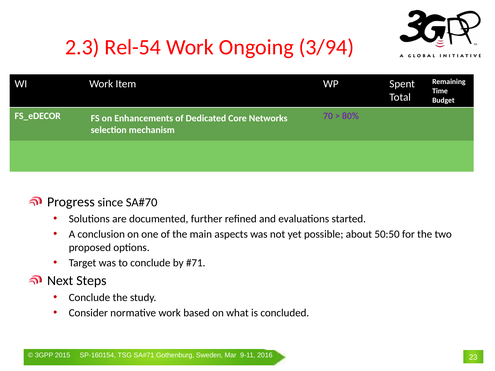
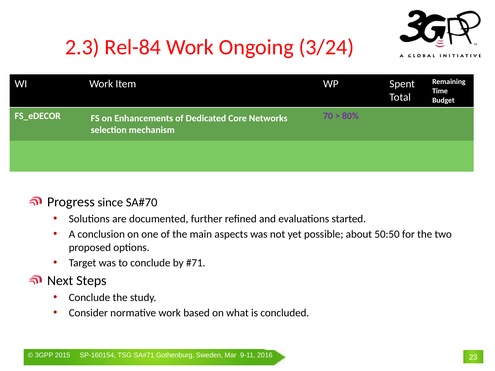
Rel-54: Rel-54 -> Rel-84 (133, 47)
3/94: 3/94 -> 3/24 (326, 47)
